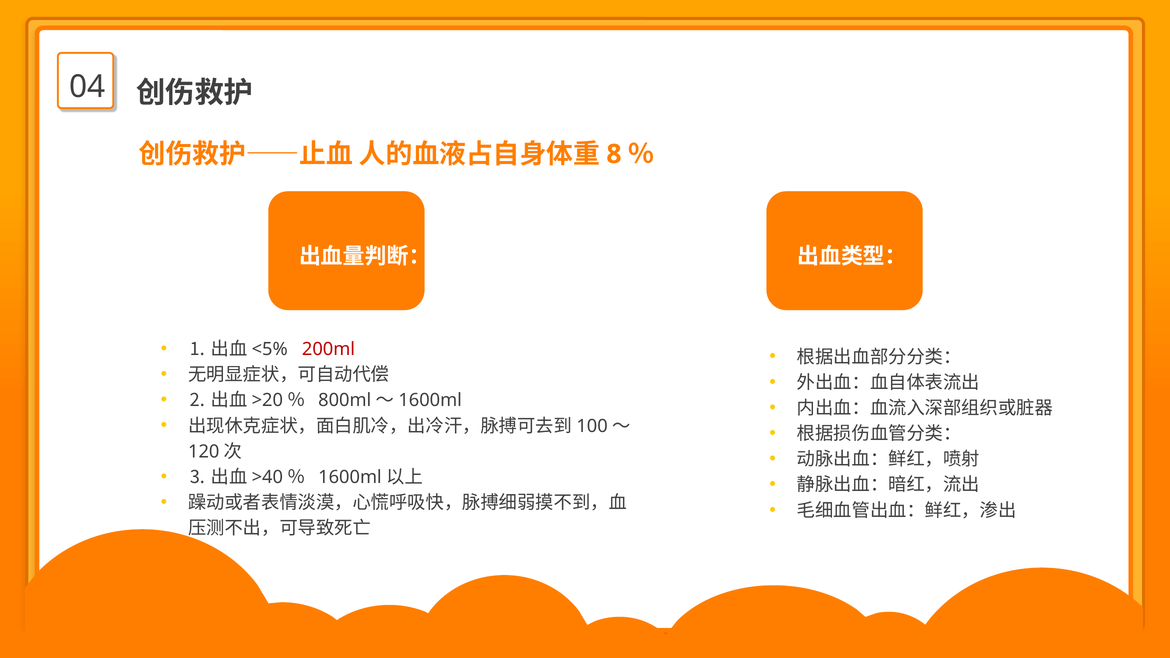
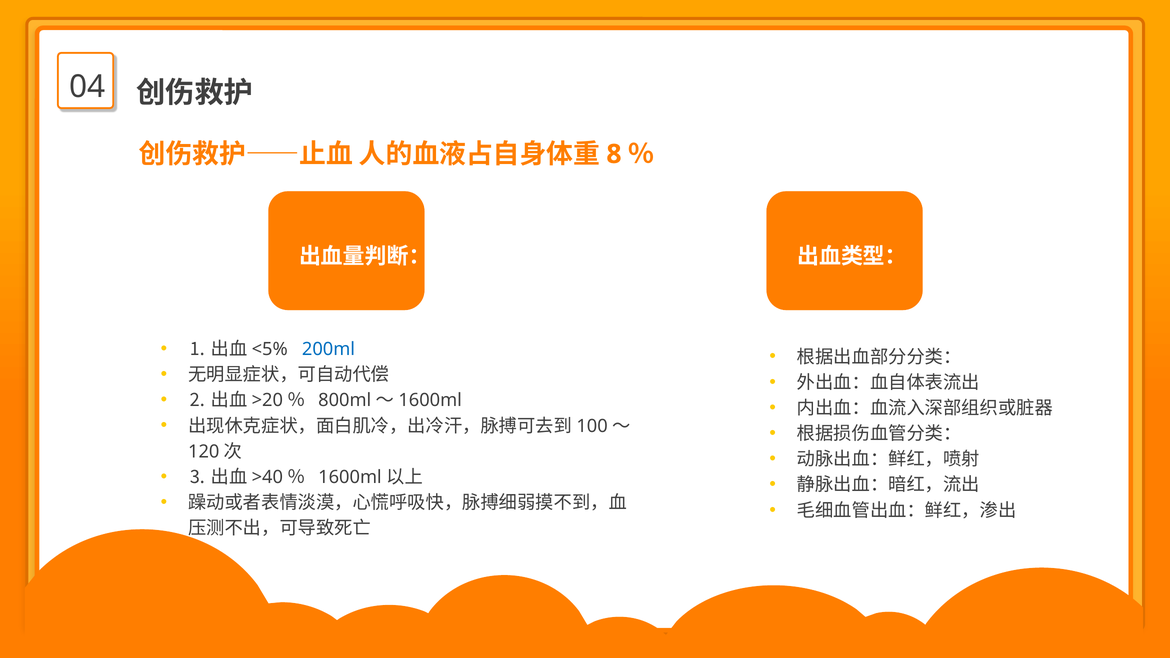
200ml colour: red -> blue (328, 349)
